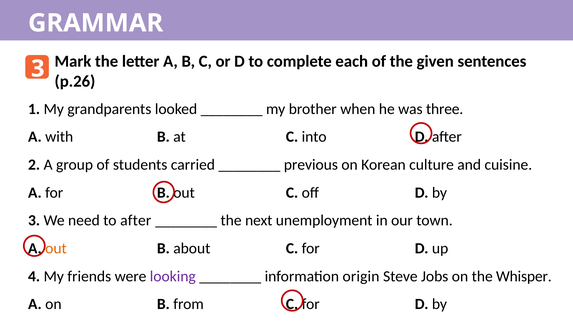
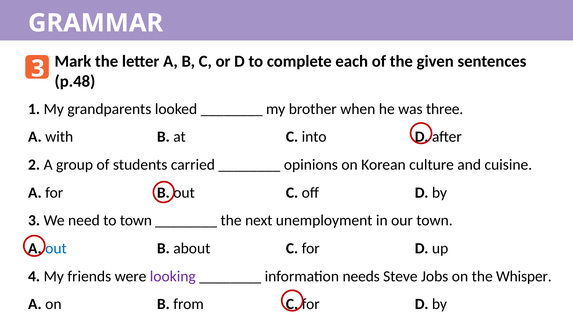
p.26: p.26 -> p.48 (75, 81)
previous: previous -> opinions (311, 165)
to after: after -> town (136, 221)
out colour: orange -> blue (56, 249)
origin: origin -> needs (361, 277)
